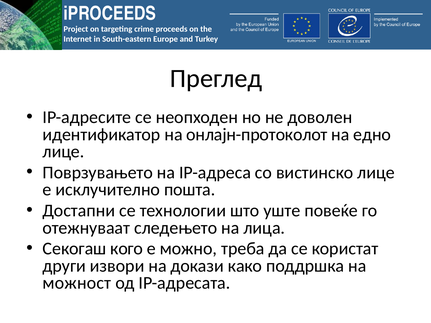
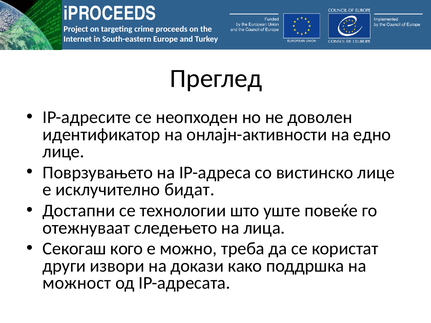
онлајн-протоколот: онлајн-протоколот -> онлајн-активности (257, 135)
пошта: пошта -> бидат (190, 190)
